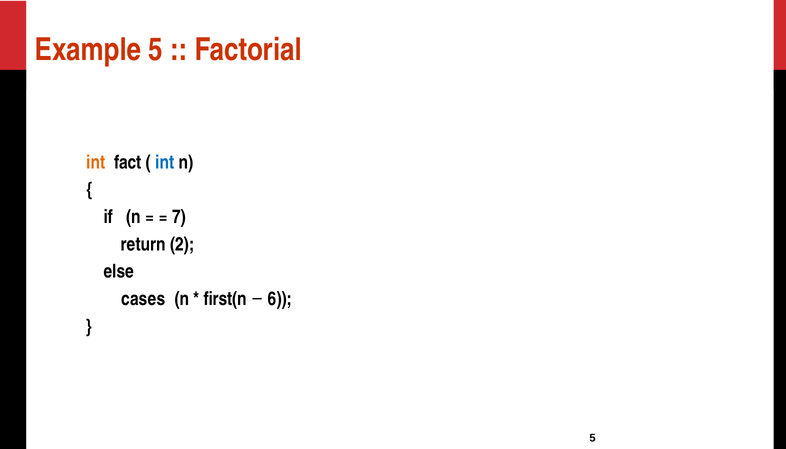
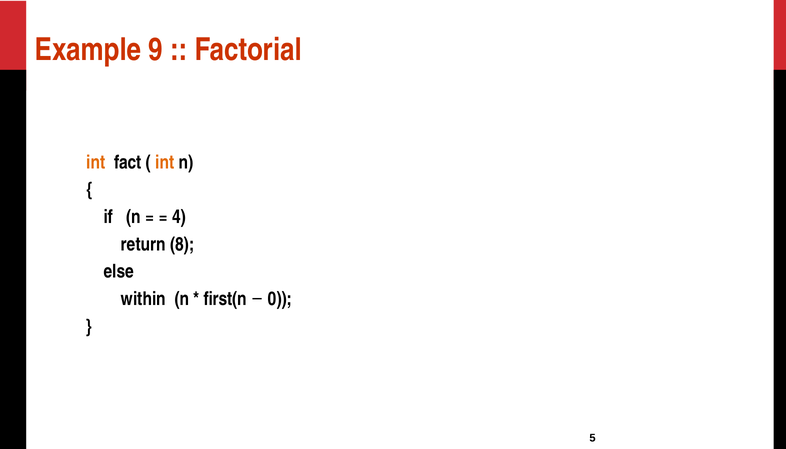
Example 5: 5 -> 9 (156, 50)
int colour: blue -> orange (165, 162)
7: 7 -> 4 (179, 217)
2: 2 -> 8 (182, 244)
cases: cases -> within (143, 299)
6: 6 -> 0 (280, 299)
